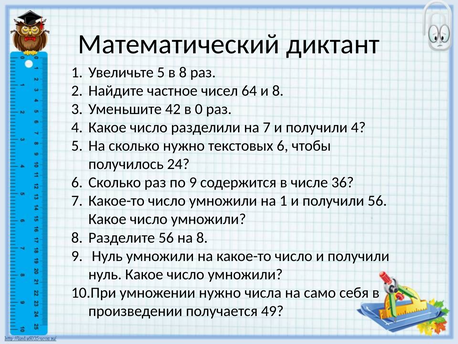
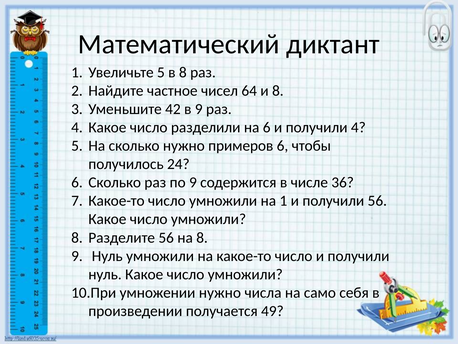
в 0: 0 -> 9 (199, 109)
на 7: 7 -> 6 (267, 127)
текстовых: текстовых -> примеров (241, 146)
